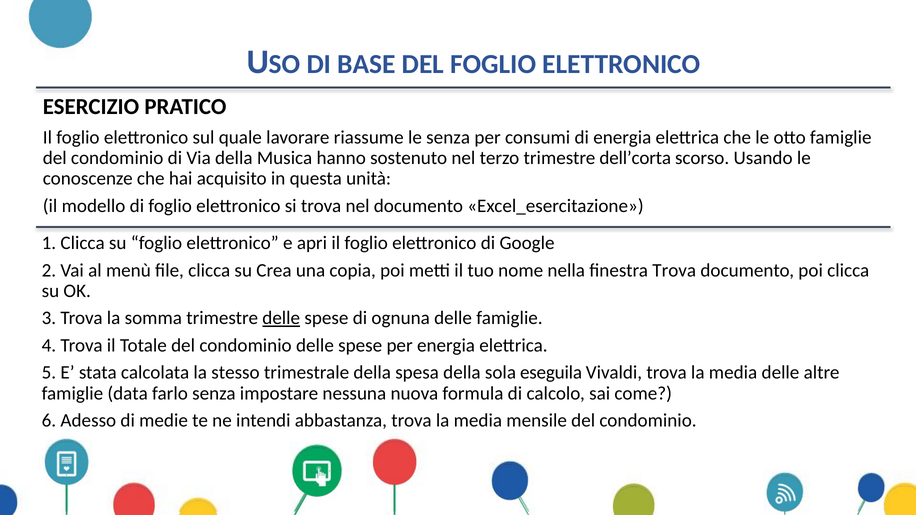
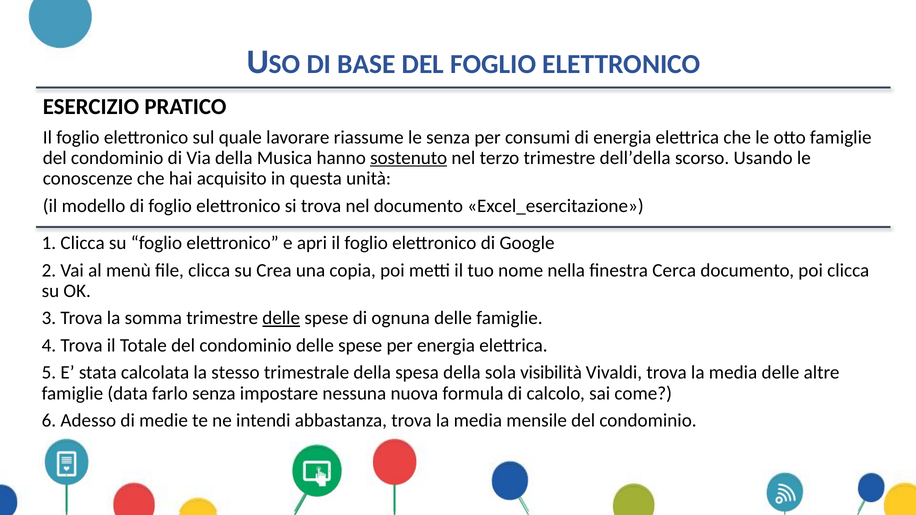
sostenuto underline: none -> present (409, 158)
dell’corta: dell’corta -> dell’della (635, 158)
finestra Trova: Trova -> Cerca (674, 270)
eseguila: eseguila -> visibilità (551, 373)
